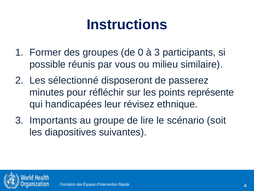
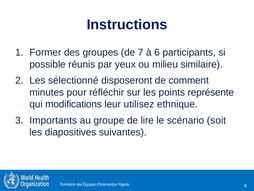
0: 0 -> 7 (141, 52)
à 3: 3 -> 6 (157, 52)
vous: vous -> yeux (125, 64)
passerez: passerez -> comment (189, 80)
handicapées: handicapées -> modifications (74, 104)
révisez: révisez -> utilisez (139, 104)
